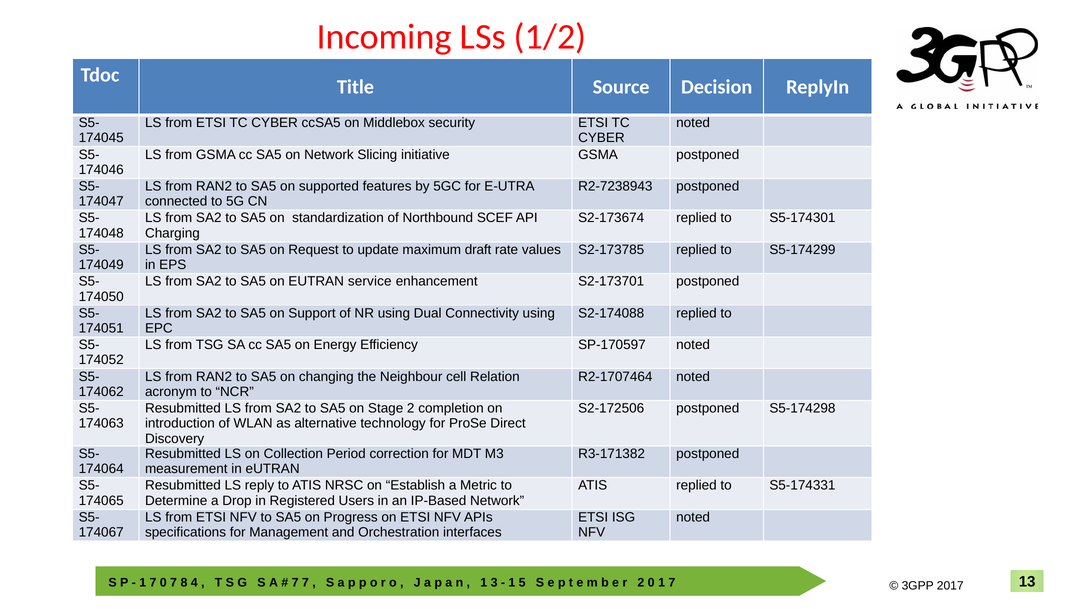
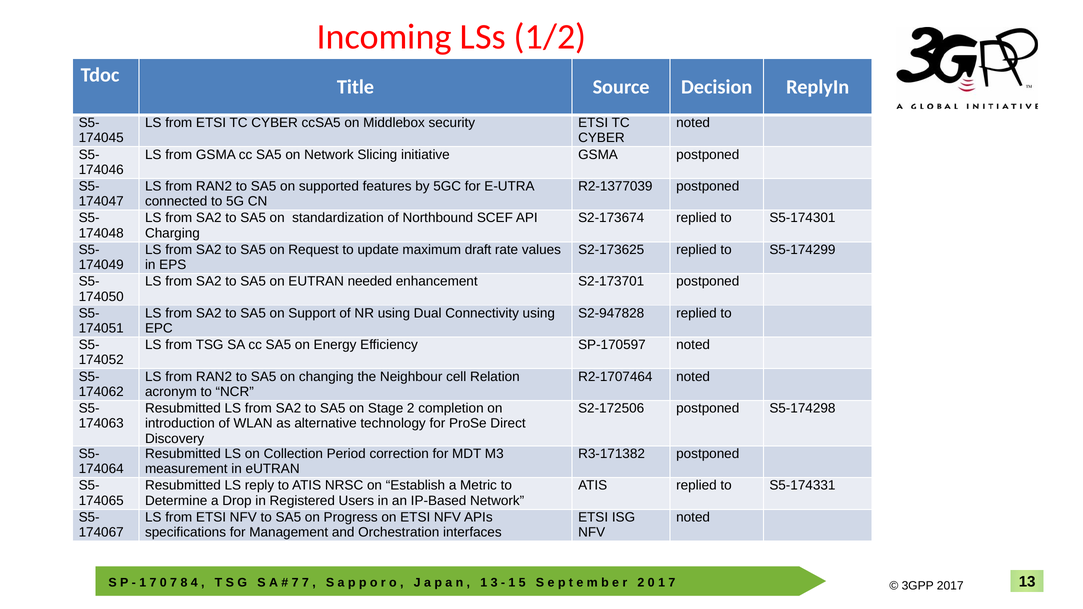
R2-7238943: R2-7238943 -> R2-1377039 (615, 186)
S2-173785: S2-173785 -> S2-173625 (611, 250)
service: service -> needed (370, 281)
S2-174088: S2-174088 -> S2-947828 (611, 313)
